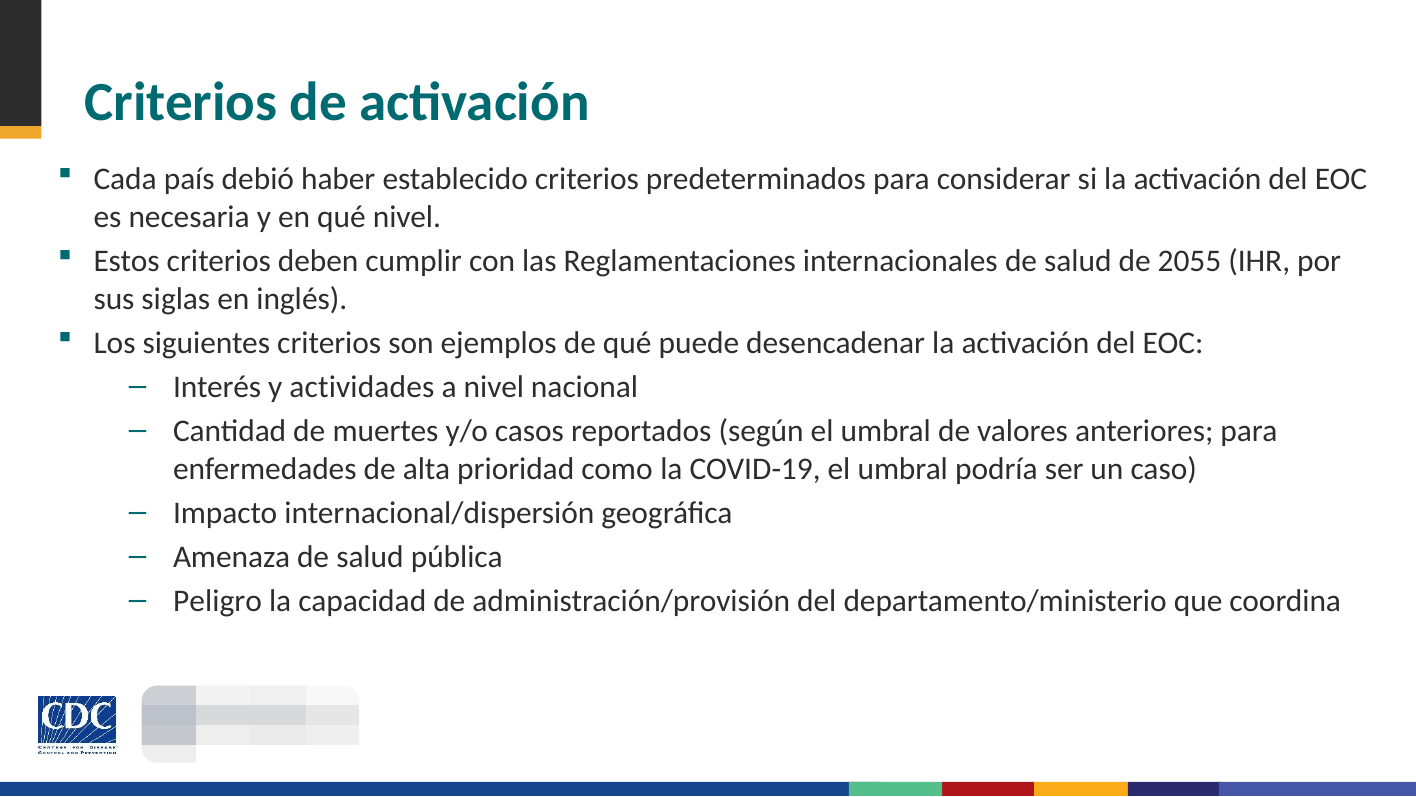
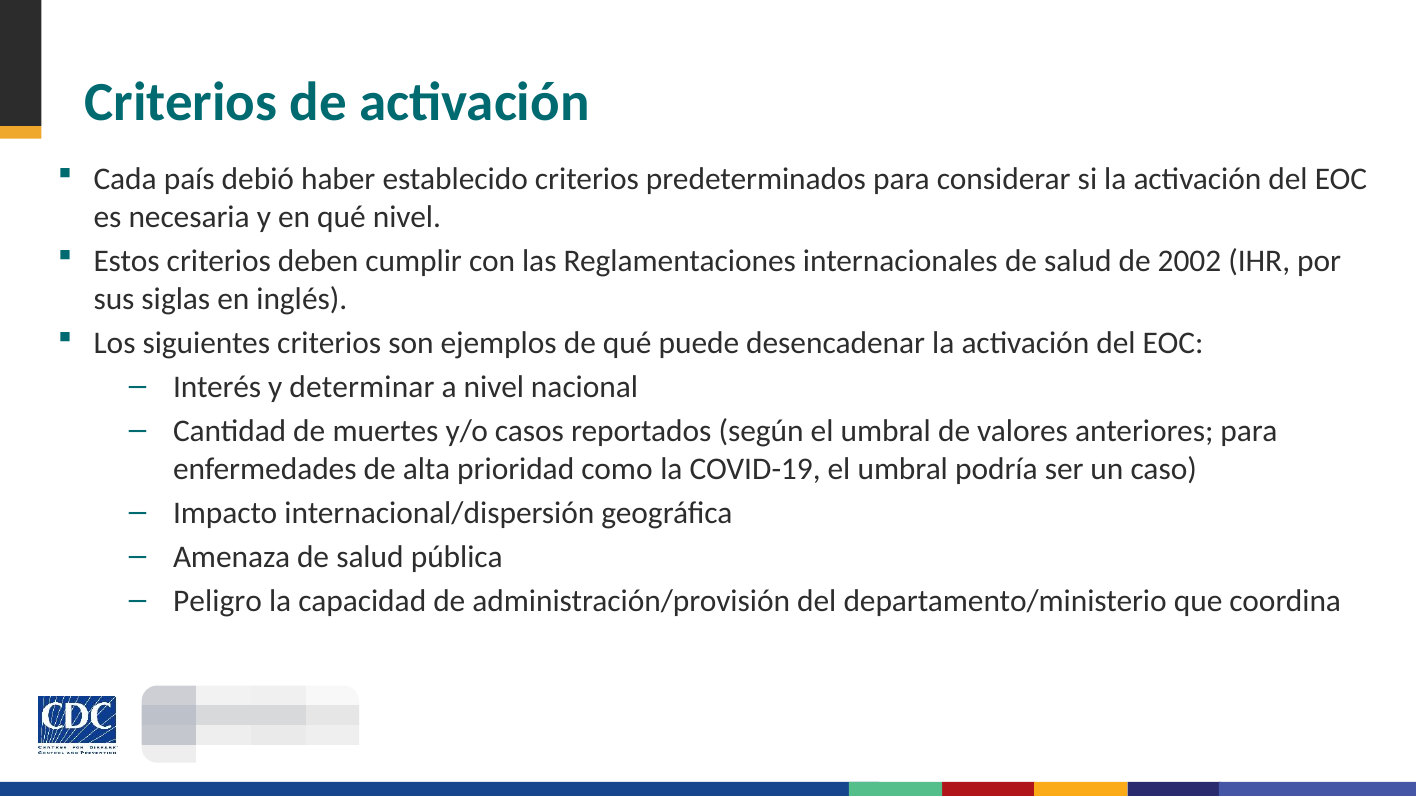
2055: 2055 -> 2002 (1189, 261)
actividades: actividades -> determinar (362, 387)
